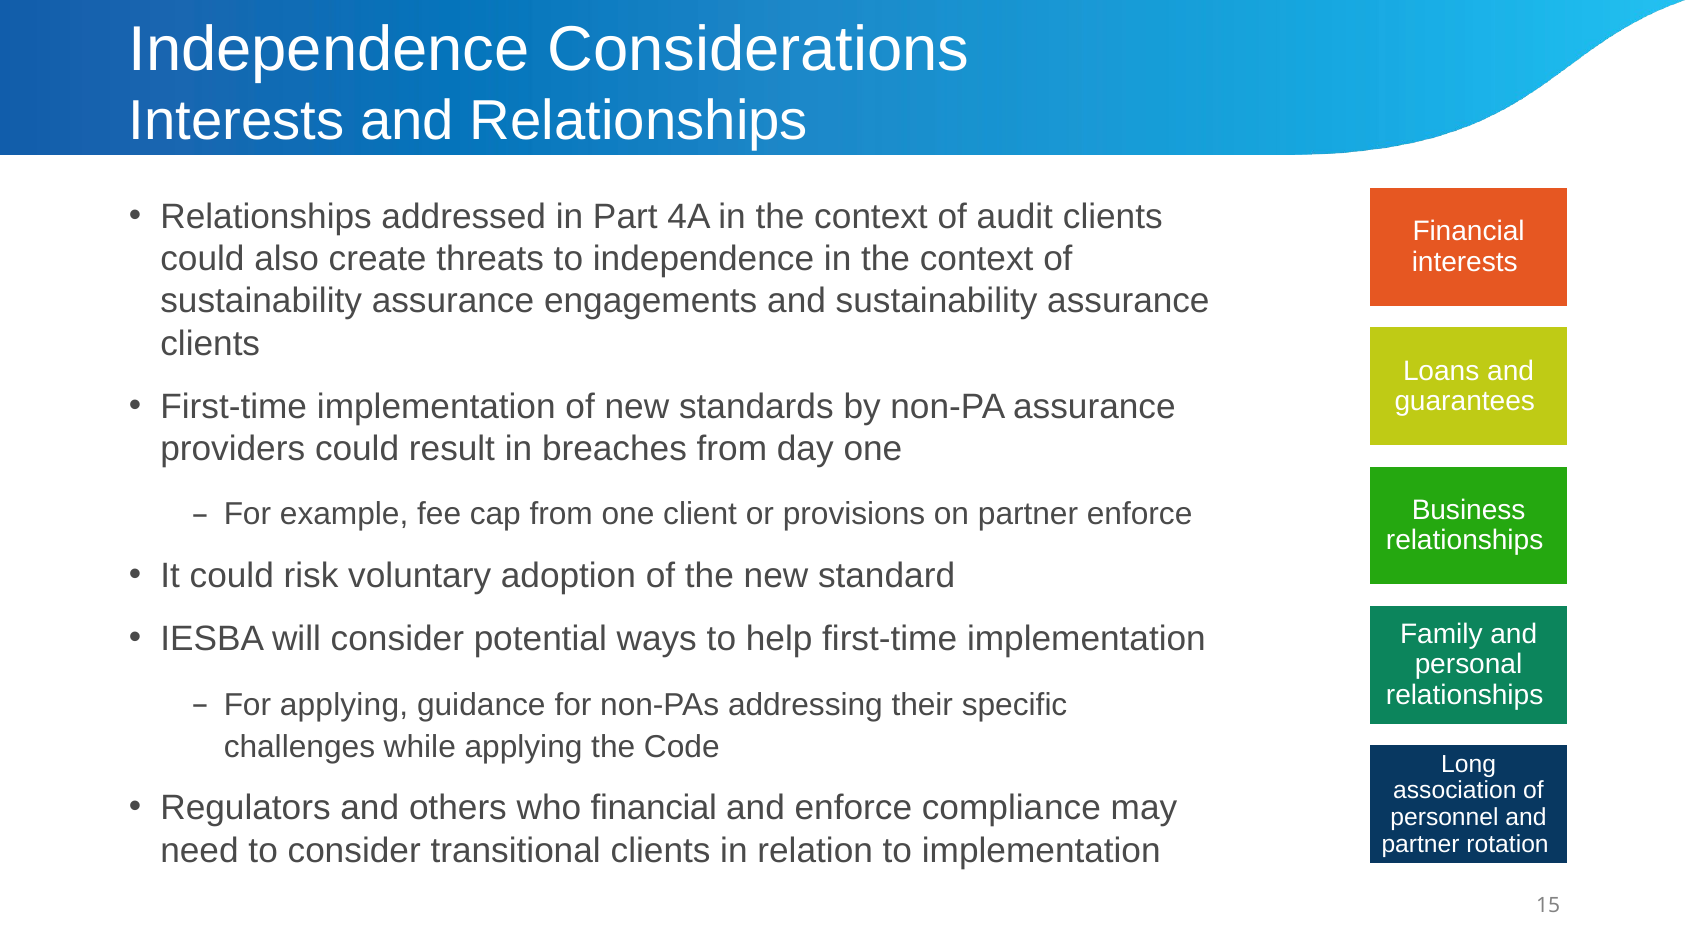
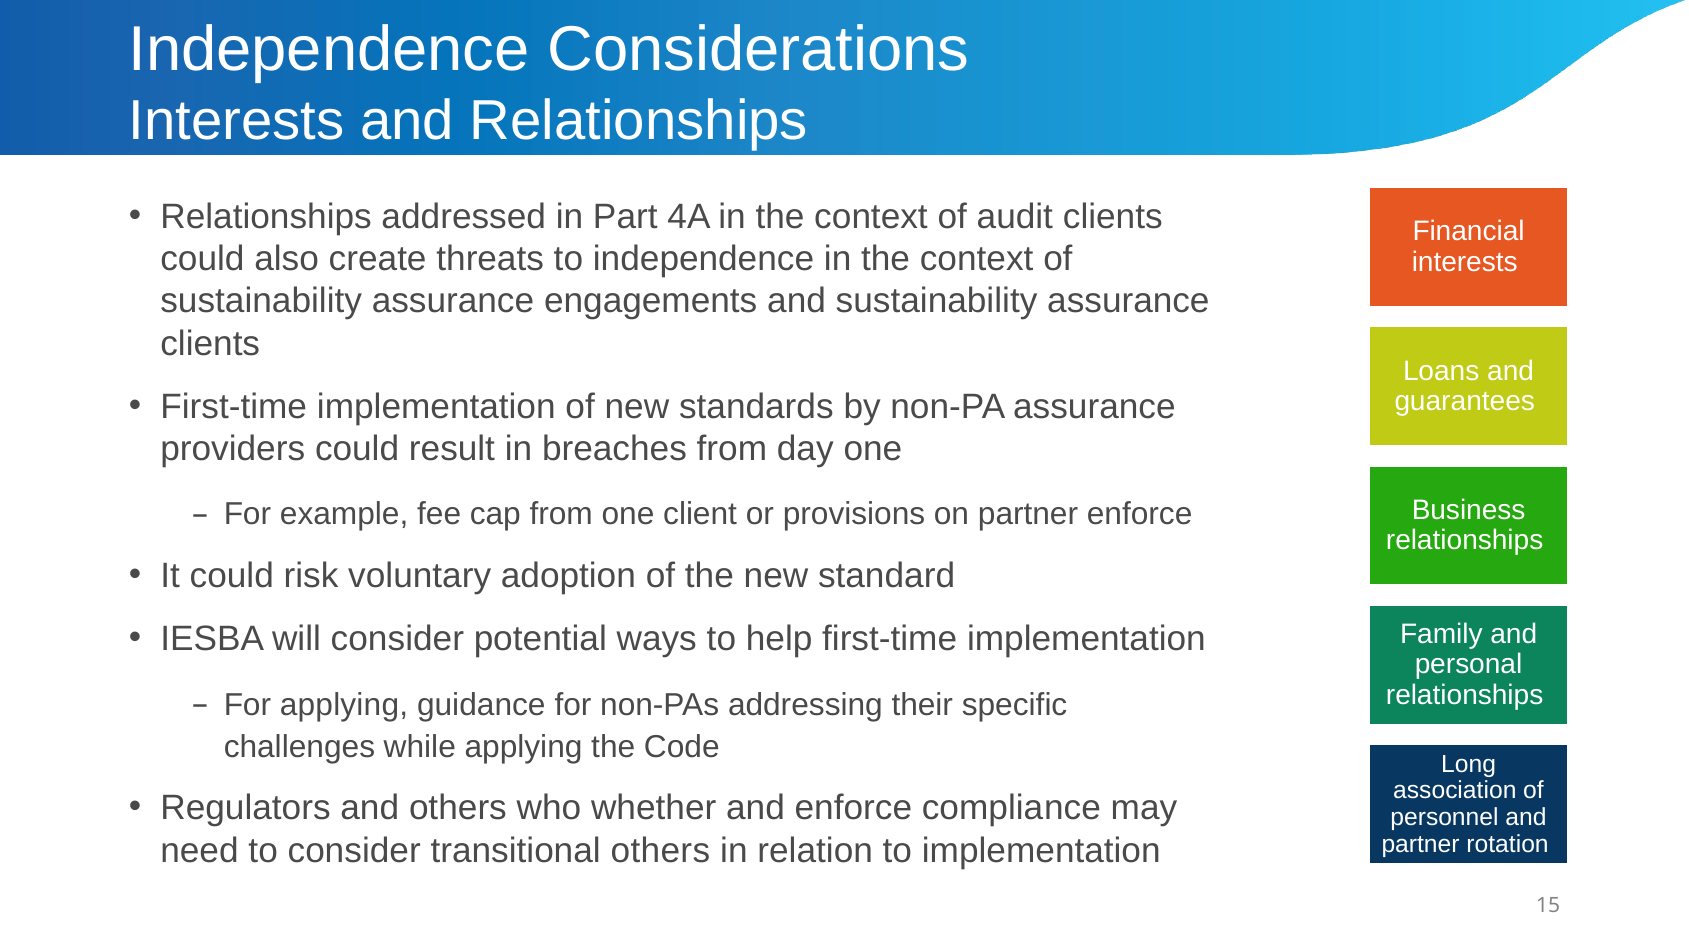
who financial: financial -> whether (654, 808)
transitional clients: clients -> others (660, 851)
